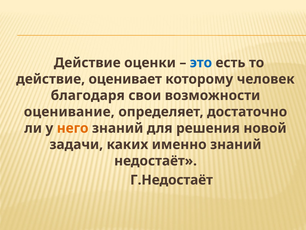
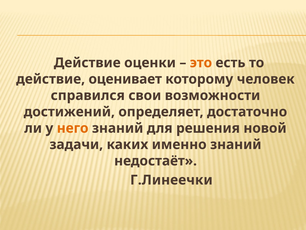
это colour: blue -> orange (201, 63)
благодаря: благодаря -> справился (88, 95)
оценивание: оценивание -> достижений (69, 112)
Г.Недостаёт: Г.Недостаёт -> Г.Линеечки (171, 180)
